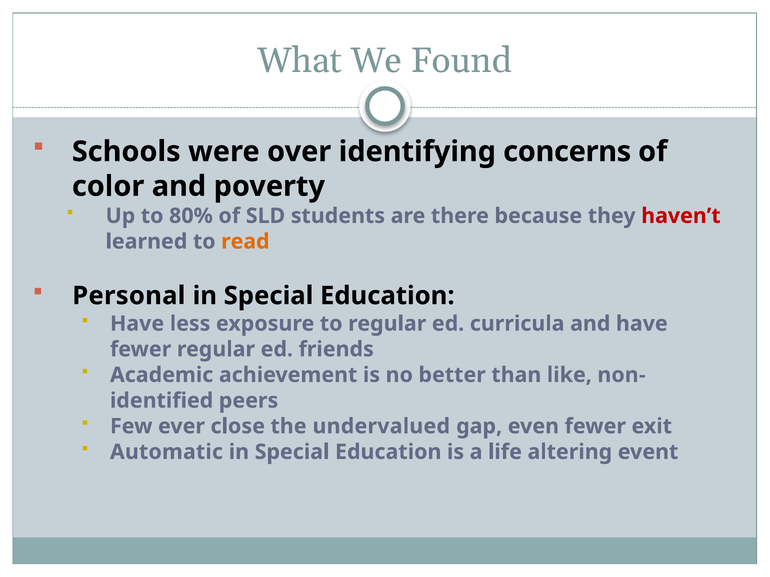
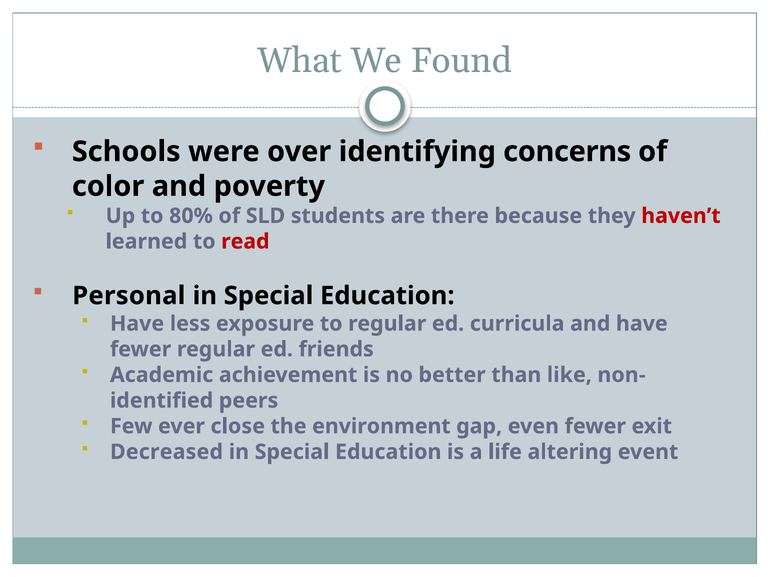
read colour: orange -> red (245, 242)
undervalued: undervalued -> environment (381, 427)
Automatic: Automatic -> Decreased (166, 452)
